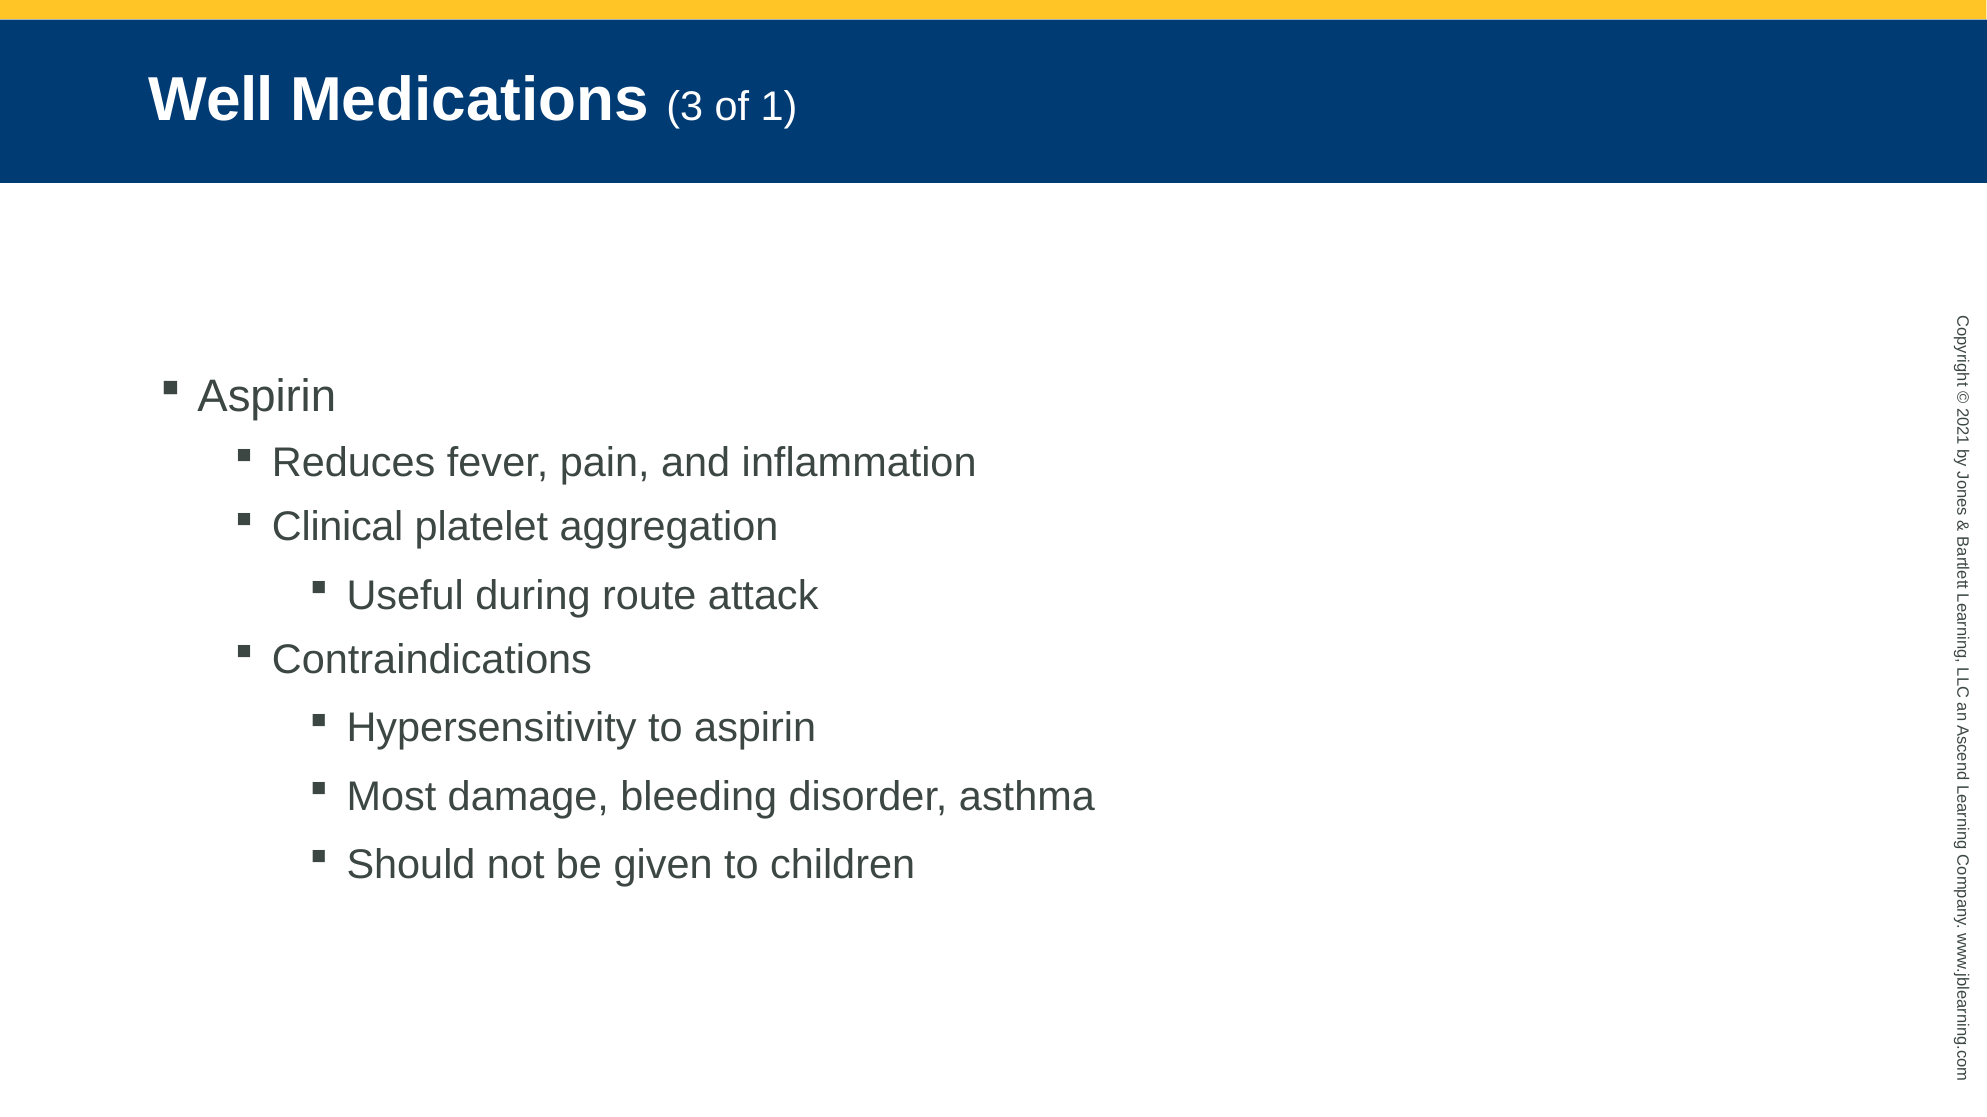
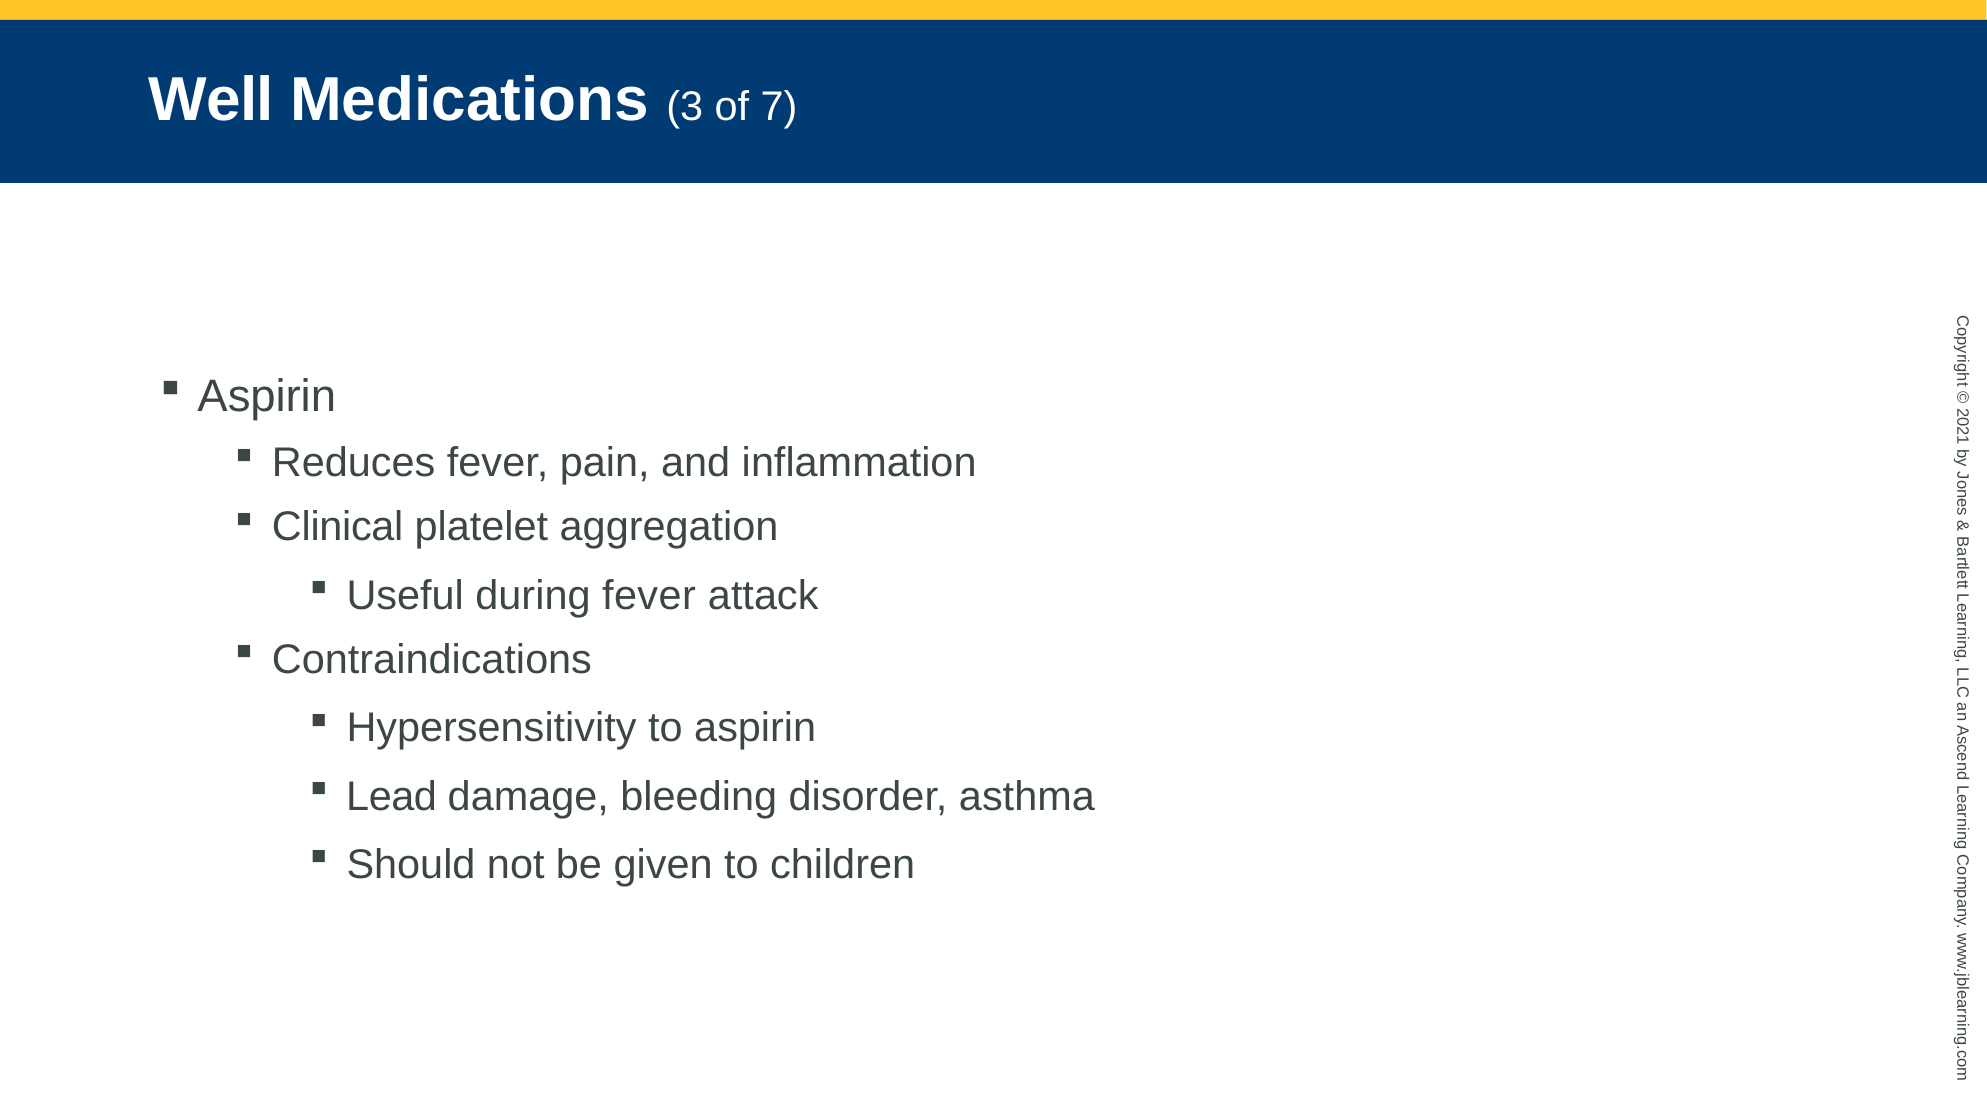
of 1: 1 -> 7 (779, 107)
during route: route -> fever (649, 596)
Most: Most -> Lead (392, 797)
